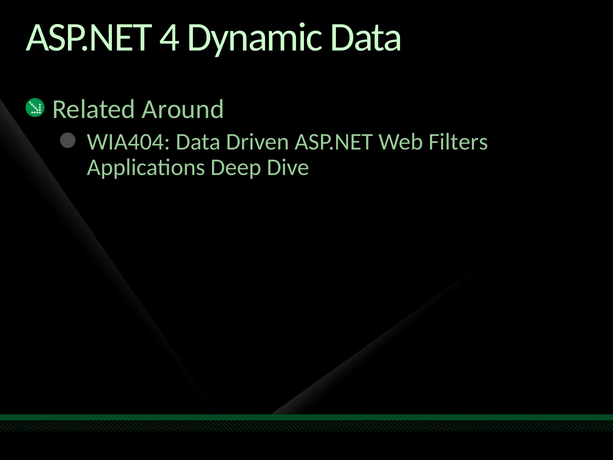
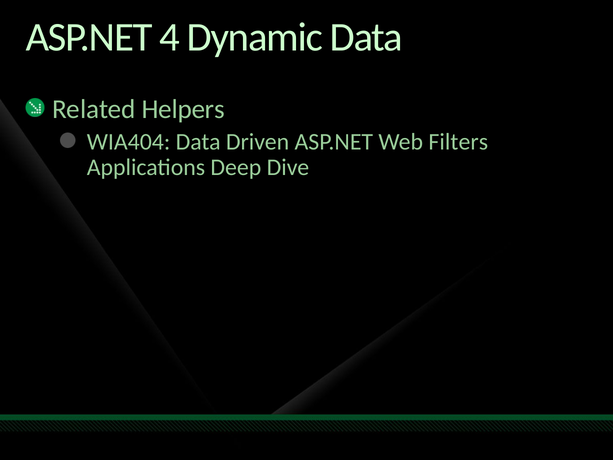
Around: Around -> Helpers (183, 109)
